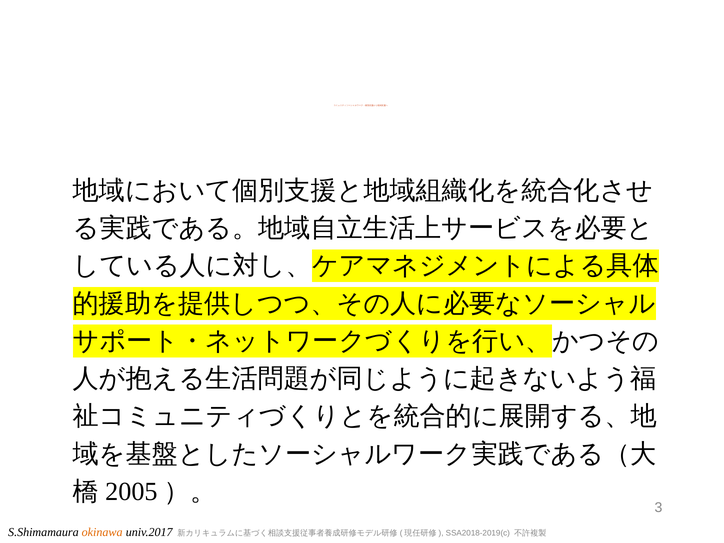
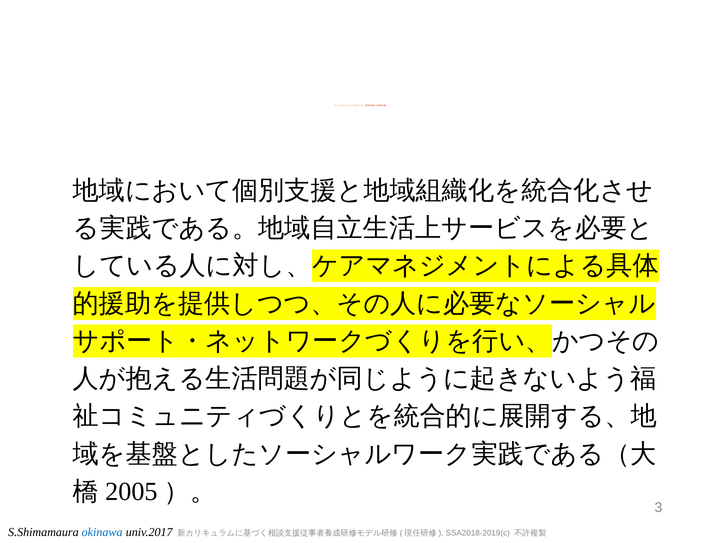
okinawa colour: orange -> blue (102, 532)
